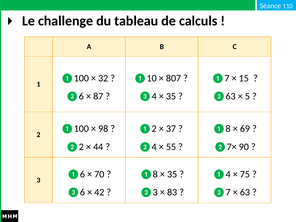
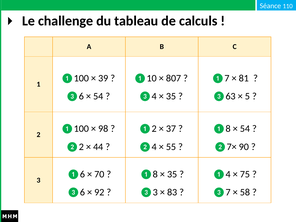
32: 32 -> 39 (103, 78)
15: 15 -> 81 (244, 78)
87: 87 -> 54 (98, 96)
69: 69 -> 54 (245, 129)
42: 42 -> 92 (99, 192)
63: 63 -> 58 (245, 192)
